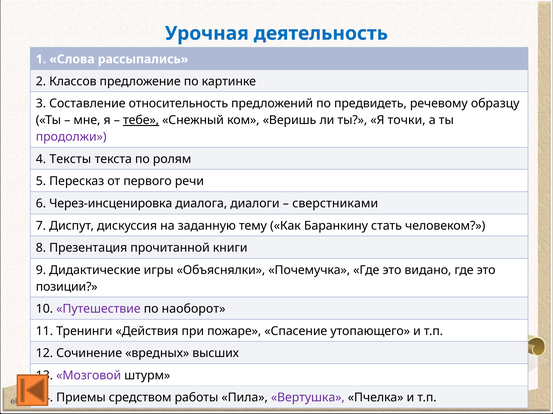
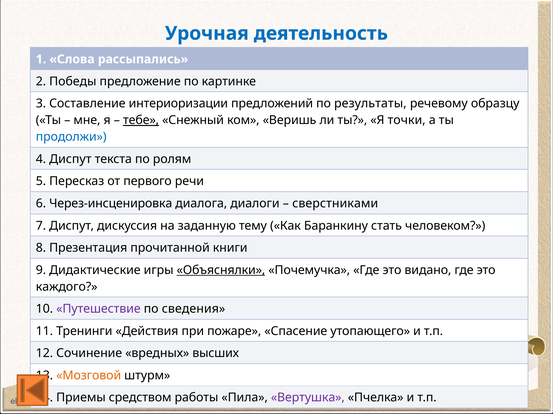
Классов: Классов -> Победы (73, 82)
относительность: относительность -> интериоризации (178, 104)
предвидеть: предвидеть -> результаты (370, 104)
продолжи colour: purple -> blue (71, 137)
4 Тексты: Тексты -> Диспут (70, 159)
Объяснялки underline: none -> present (221, 271)
позиции: позиции -> каждого (67, 287)
наоборот: наоборот -> сведения (194, 309)
Мозговой colour: purple -> orange (89, 376)
